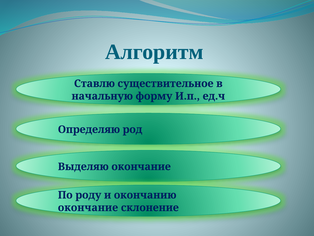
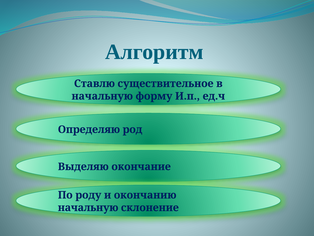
окончание: окончание -> начальную (88, 207)
